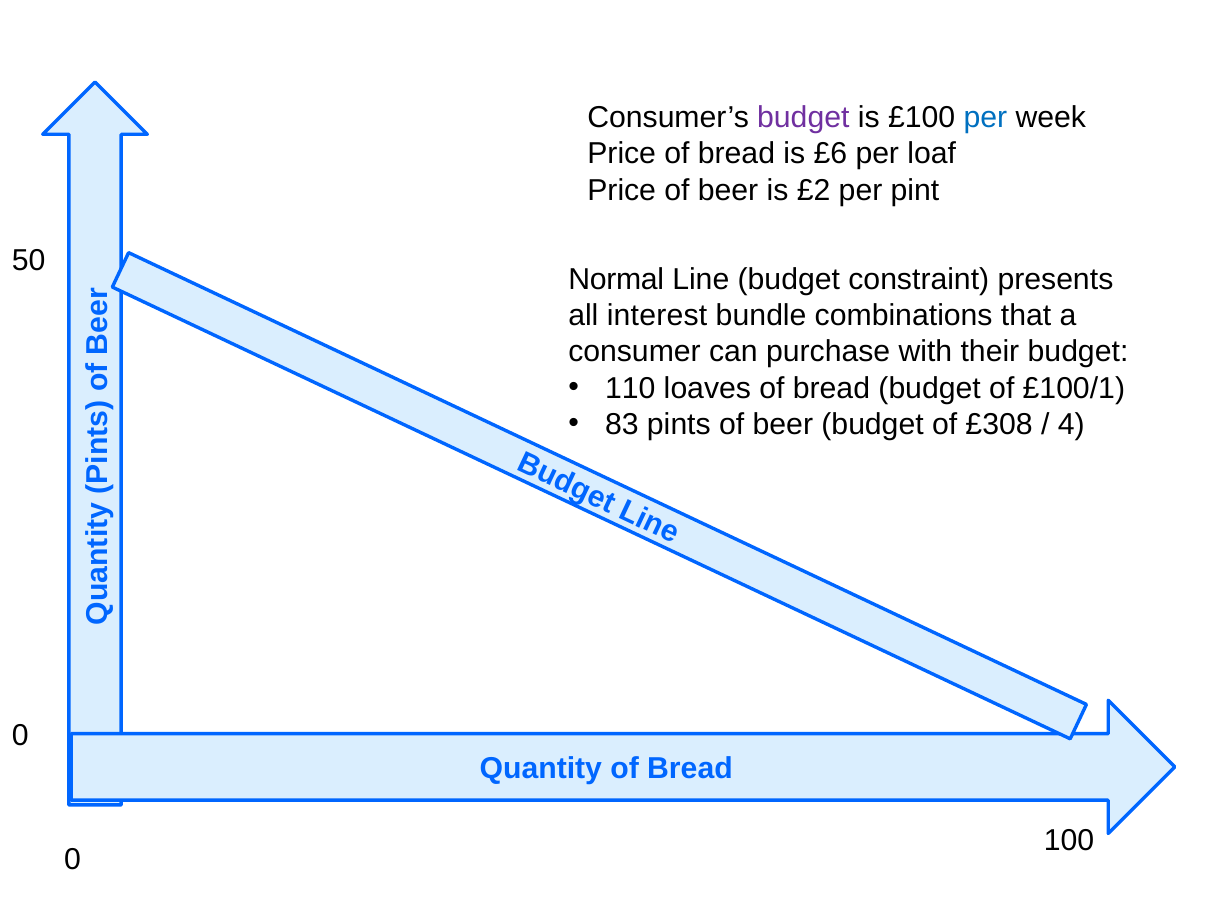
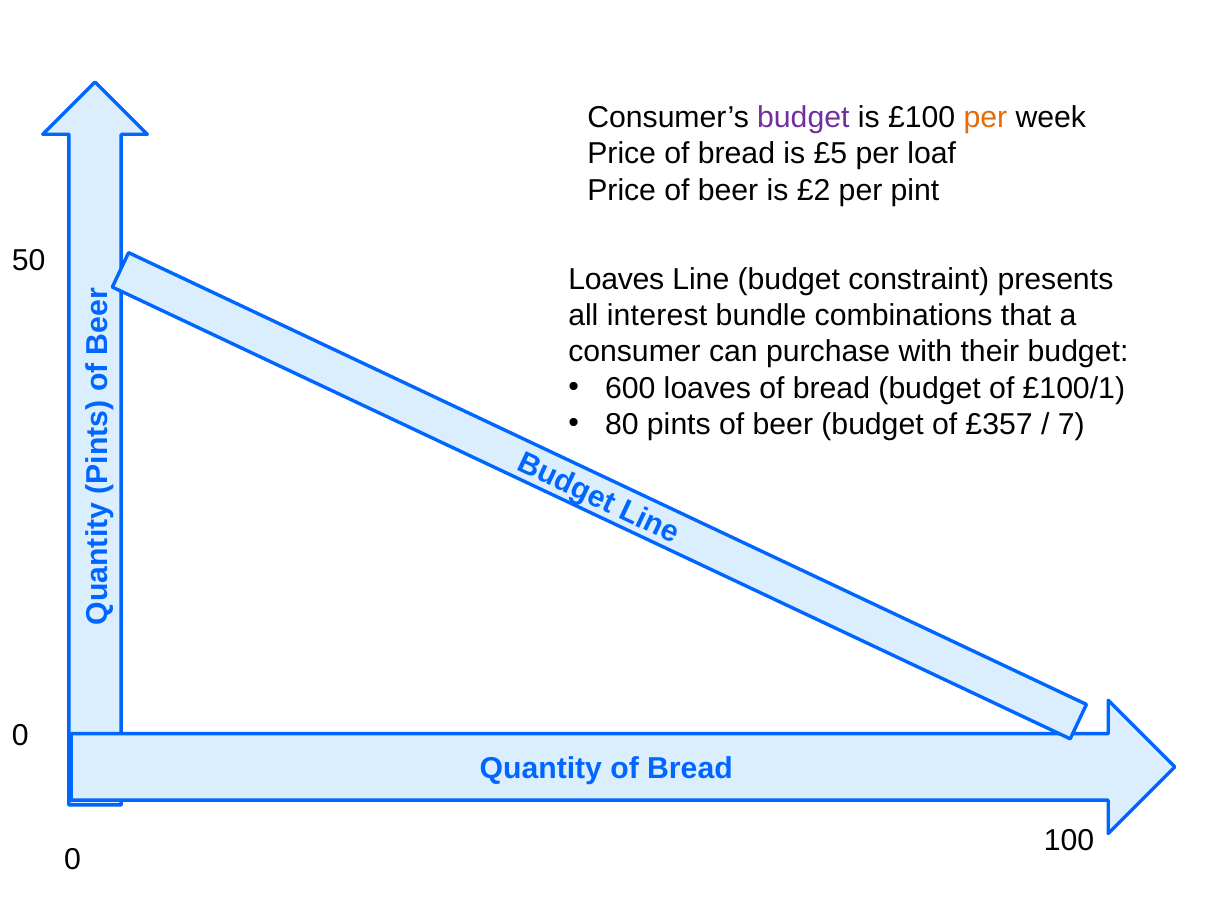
per colour: blue -> orange (985, 118)
£6: £6 -> £5 (830, 154)
Normal: Normal -> Loaves (616, 279)
110: 110 -> 600 (630, 388)
83: 83 -> 80 (622, 424)
£308: £308 -> £357 (999, 424)
4: 4 -> 7 (1071, 424)
